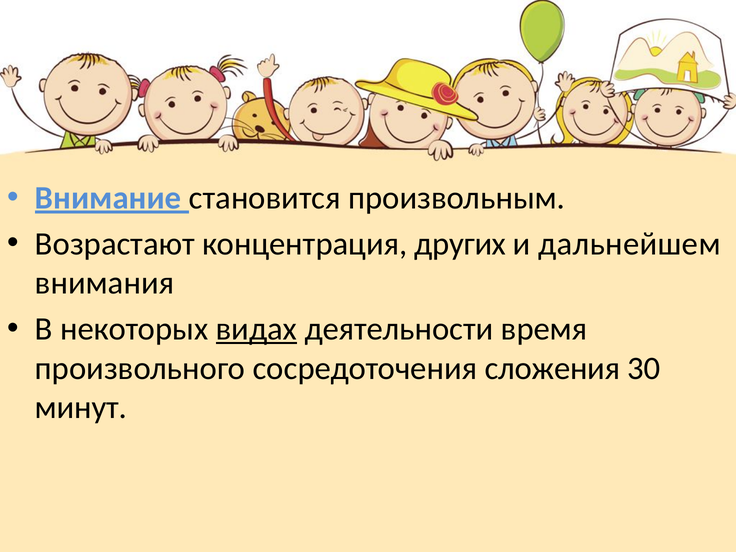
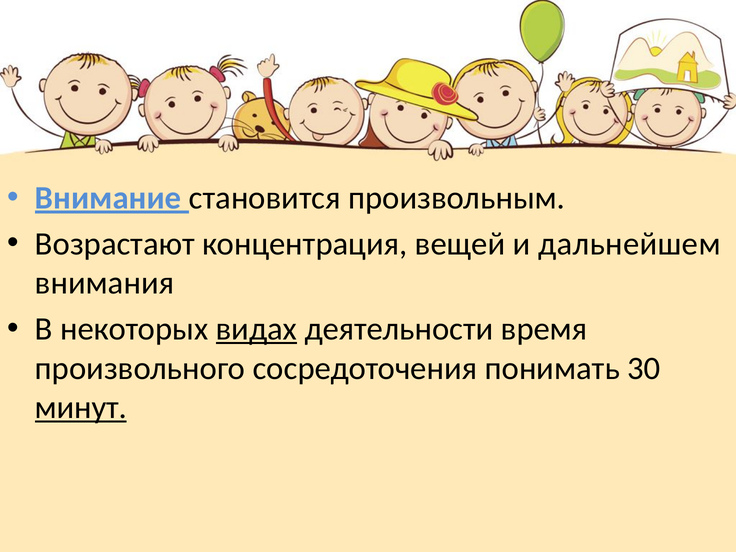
других: других -> вещей (460, 244)
сложения: сложения -> понимать (552, 368)
минут underline: none -> present (81, 408)
